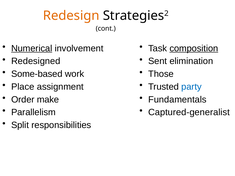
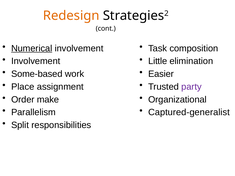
composition underline: present -> none (194, 48)
Redesigned: Redesigned -> Involvement (36, 61)
Sent: Sent -> Little (158, 61)
Those: Those -> Easier (161, 74)
party colour: blue -> purple (191, 87)
Fundamentals: Fundamentals -> Organizational (177, 100)
